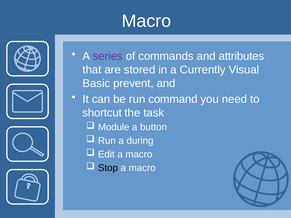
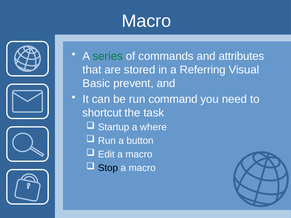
series colour: purple -> green (108, 56)
Currently: Currently -> Referring (203, 70)
Module: Module -> Startup (114, 127)
button: button -> where (153, 127)
during: during -> button (140, 141)
